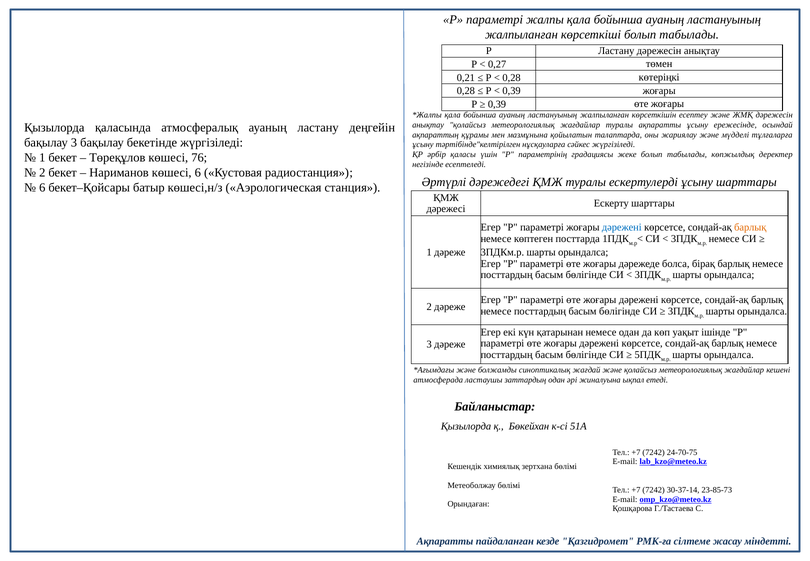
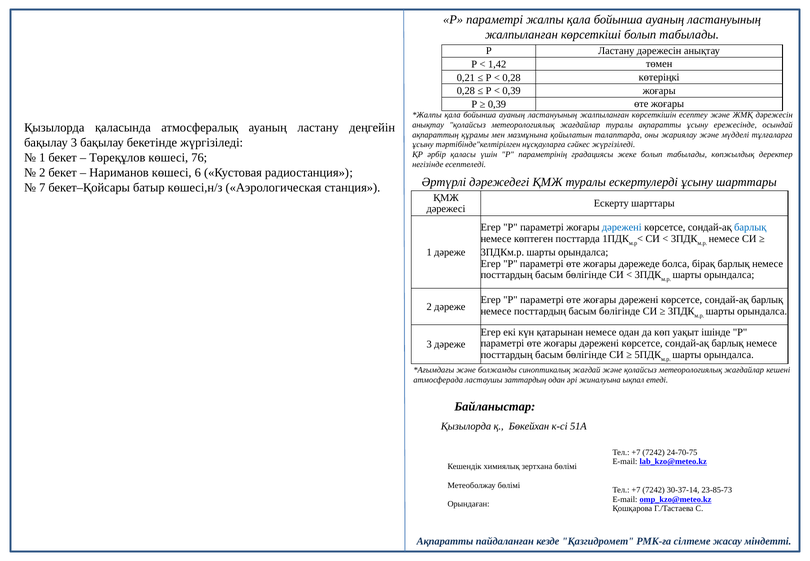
0,27: 0,27 -> 1,42 (497, 64)
6: 6 -> 7 (42, 187)
барлық colour: orange -> blue (750, 227)
